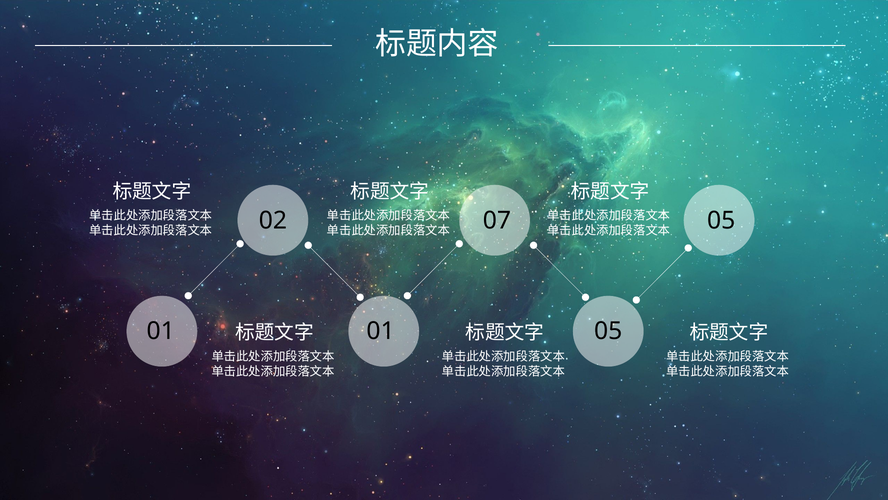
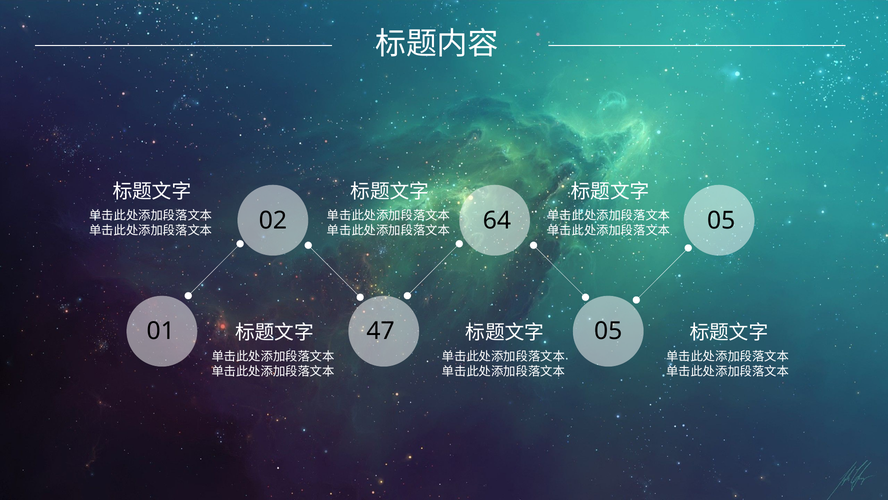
07: 07 -> 64 (497, 220)
01 01: 01 -> 47 (381, 331)
